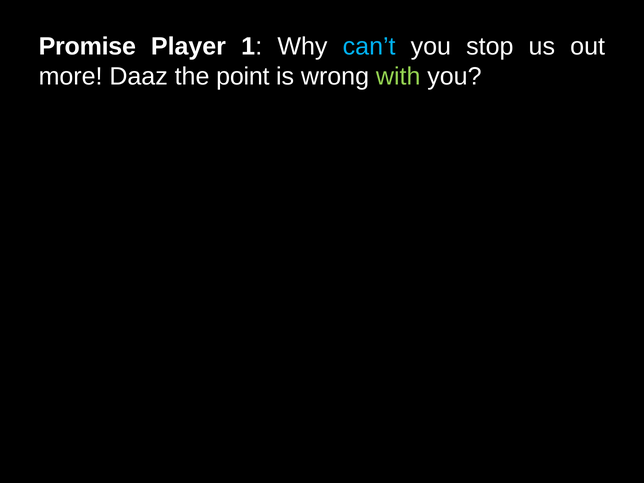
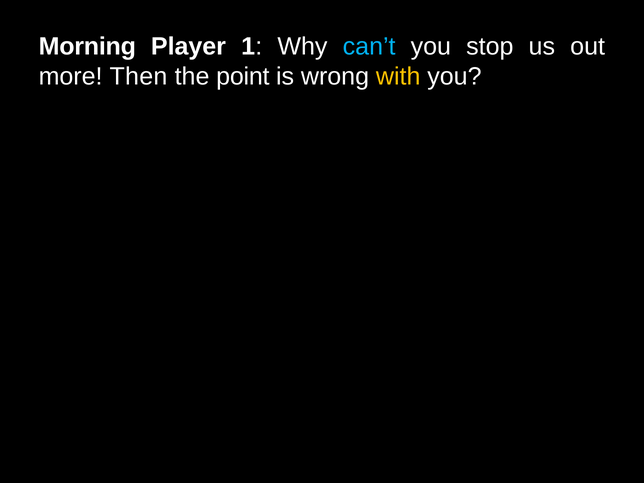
Promise: Promise -> Morning (87, 46)
Daaz: Daaz -> Then (138, 76)
with colour: light green -> yellow (398, 76)
